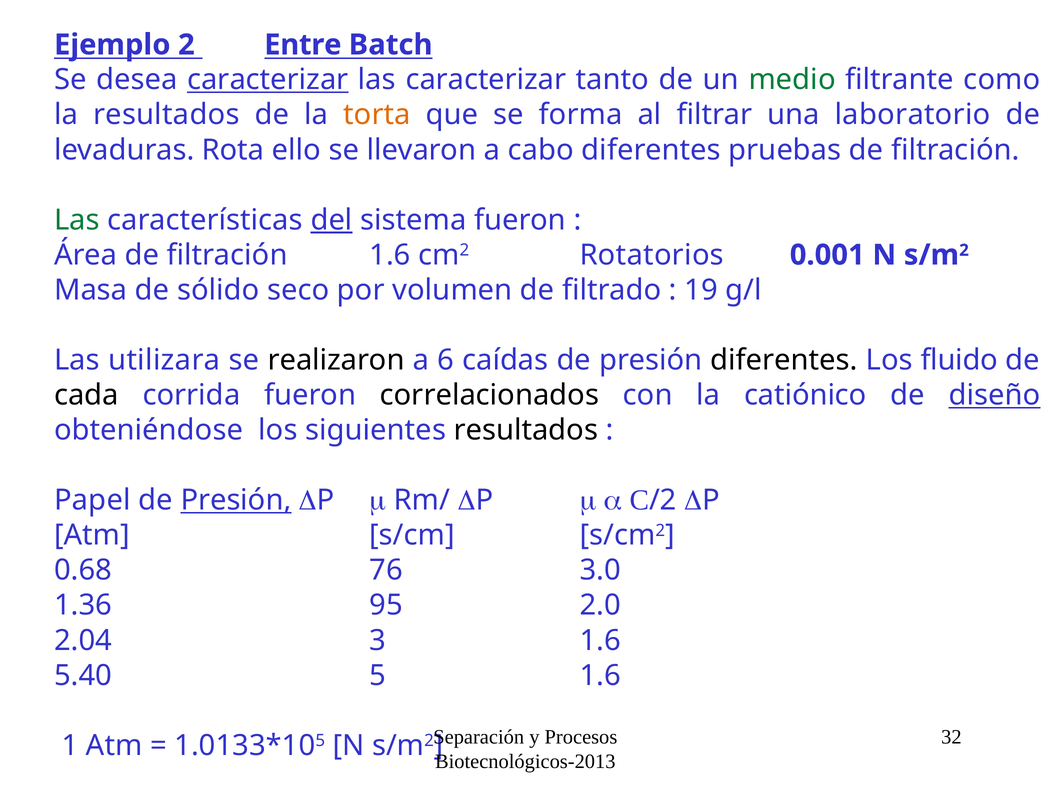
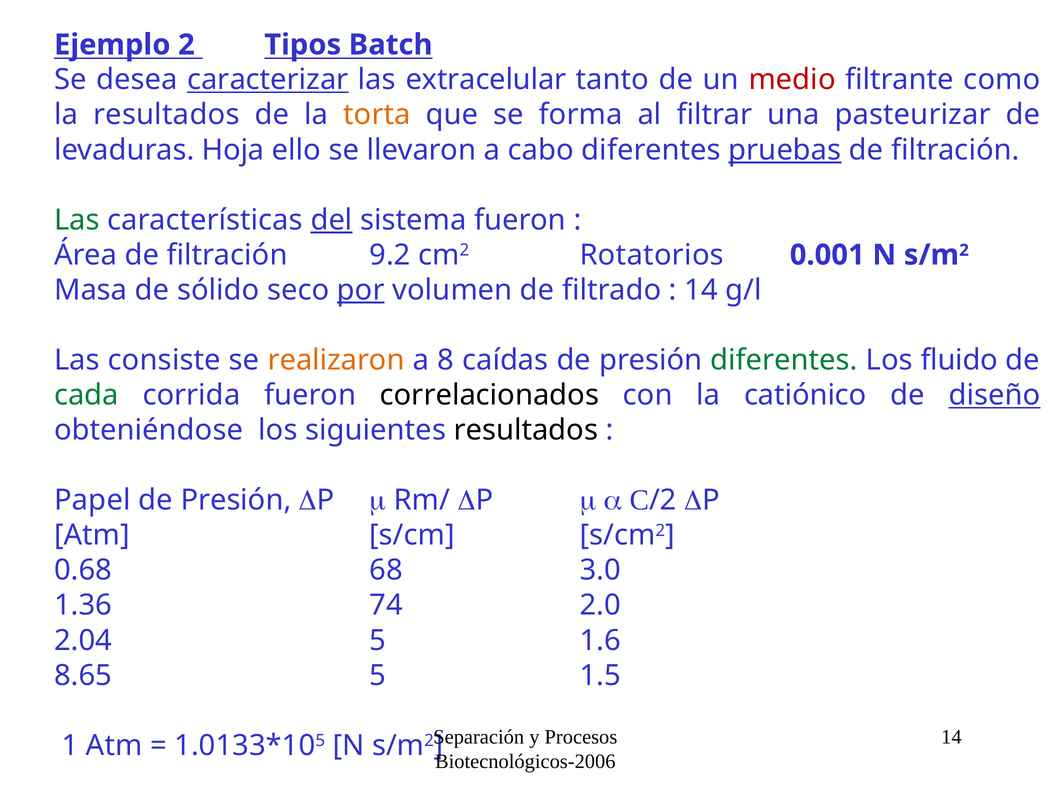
Entre: Entre -> Tipos (303, 45)
las caracterizar: caracterizar -> extracelular (486, 80)
medio colour: green -> red (792, 80)
laboratorio: laboratorio -> pasteurizar (913, 115)
Rota: Rota -> Hoja (233, 150)
pruebas underline: none -> present (785, 150)
filtración 1.6: 1.6 -> 9.2 (390, 255)
por underline: none -> present (361, 290)
19: 19 -> 14 (701, 290)
utilizara: utilizara -> consiste (164, 360)
realizaron colour: black -> orange (336, 360)
6: 6 -> 8 (446, 360)
diferentes colour: black -> green (784, 360)
cada colour: black -> green (86, 395)
Presión underline: present -> none (236, 500)
76: 76 -> 68 (386, 570)
95: 95 -> 74 (386, 606)
2.04 3: 3 -> 5 (378, 641)
5.40: 5.40 -> 8.65 (83, 676)
5 1.6: 1.6 -> 1.5 (600, 676)
s/m2 32: 32 -> 14 (951, 737)
Biotecnológicos-2013: Biotecnológicos-2013 -> Biotecnológicos-2006 (525, 762)
